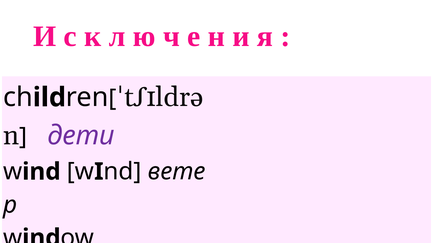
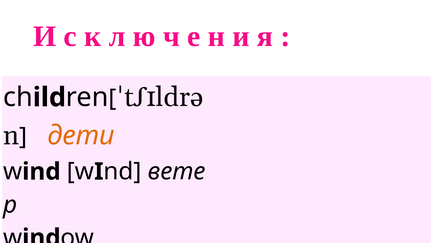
дети colour: purple -> orange (81, 136)
